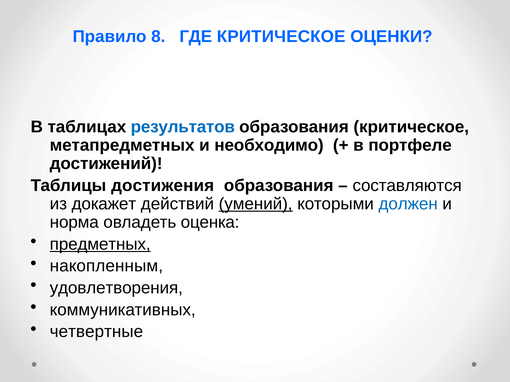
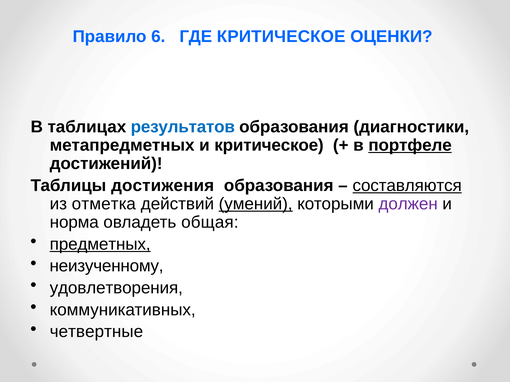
8: 8 -> 6 (158, 37)
образования критическое: критическое -> диагностики (411, 127)
и необходимо: необходимо -> критическое (269, 146)
портфеле underline: none -> present (410, 146)
составляются underline: none -> present (407, 186)
докажет: докажет -> отметка (104, 204)
должен colour: blue -> purple (408, 204)
оценка: оценка -> общая (210, 223)
накопленным: накопленным -> неизученному (107, 266)
